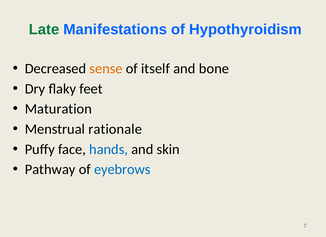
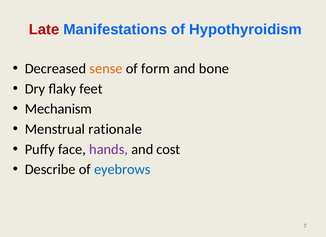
Late colour: green -> red (44, 30)
itself: itself -> form (156, 69)
Maturation: Maturation -> Mechanism (58, 109)
hands colour: blue -> purple (109, 149)
skin: skin -> cost (168, 149)
Pathway: Pathway -> Describe (50, 170)
